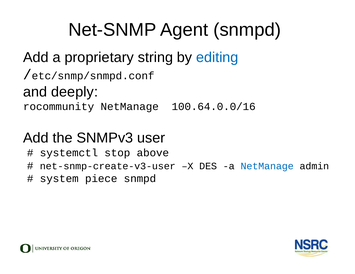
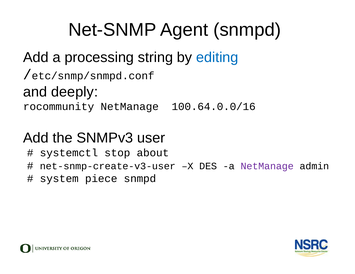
proprietary: proprietary -> processing (99, 58)
above: above -> about (153, 153)
NetManage colour: blue -> purple (267, 166)
